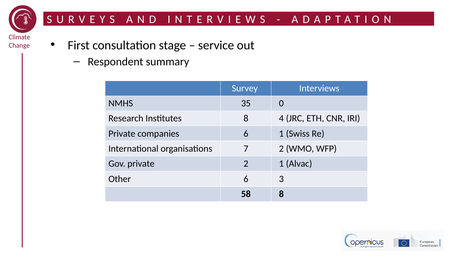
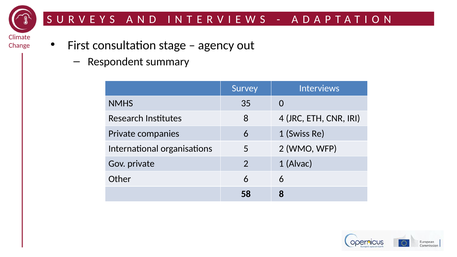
service: service -> agency (216, 45)
7: 7 -> 5 (246, 149)
6 3: 3 -> 6 (281, 179)
